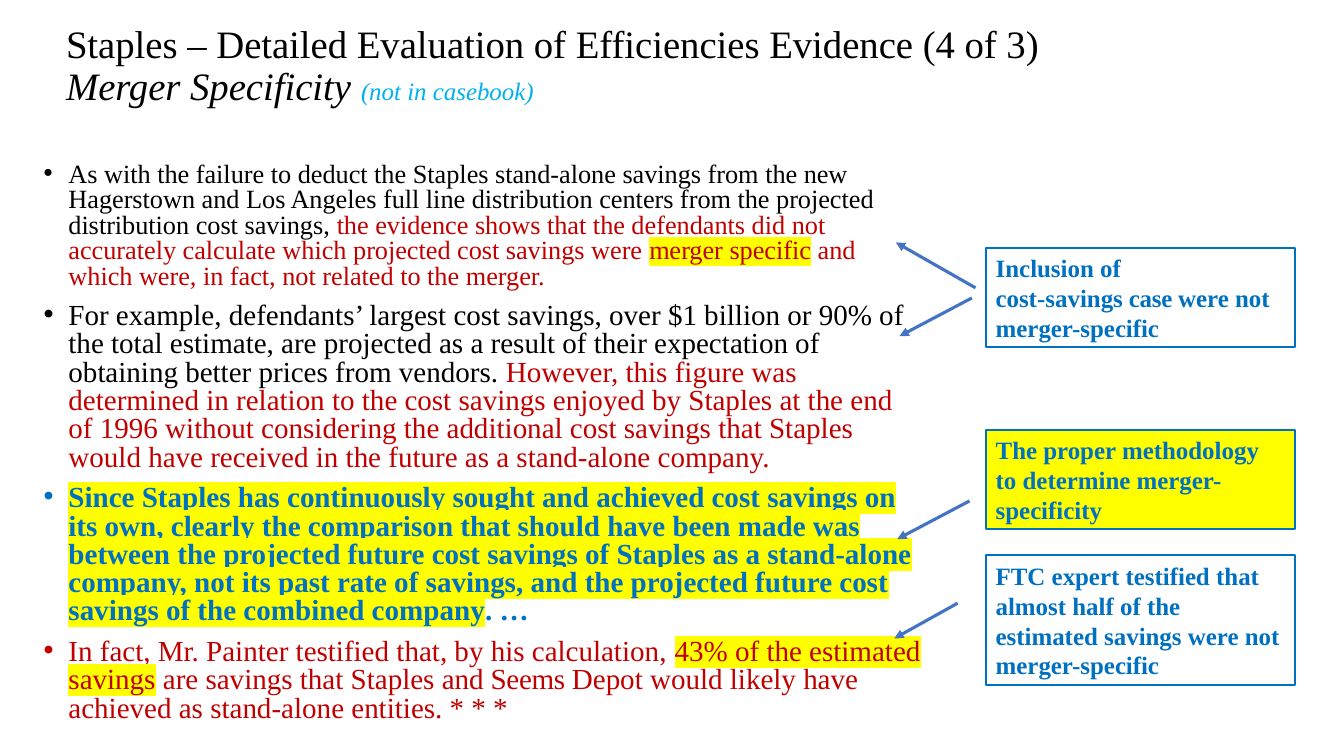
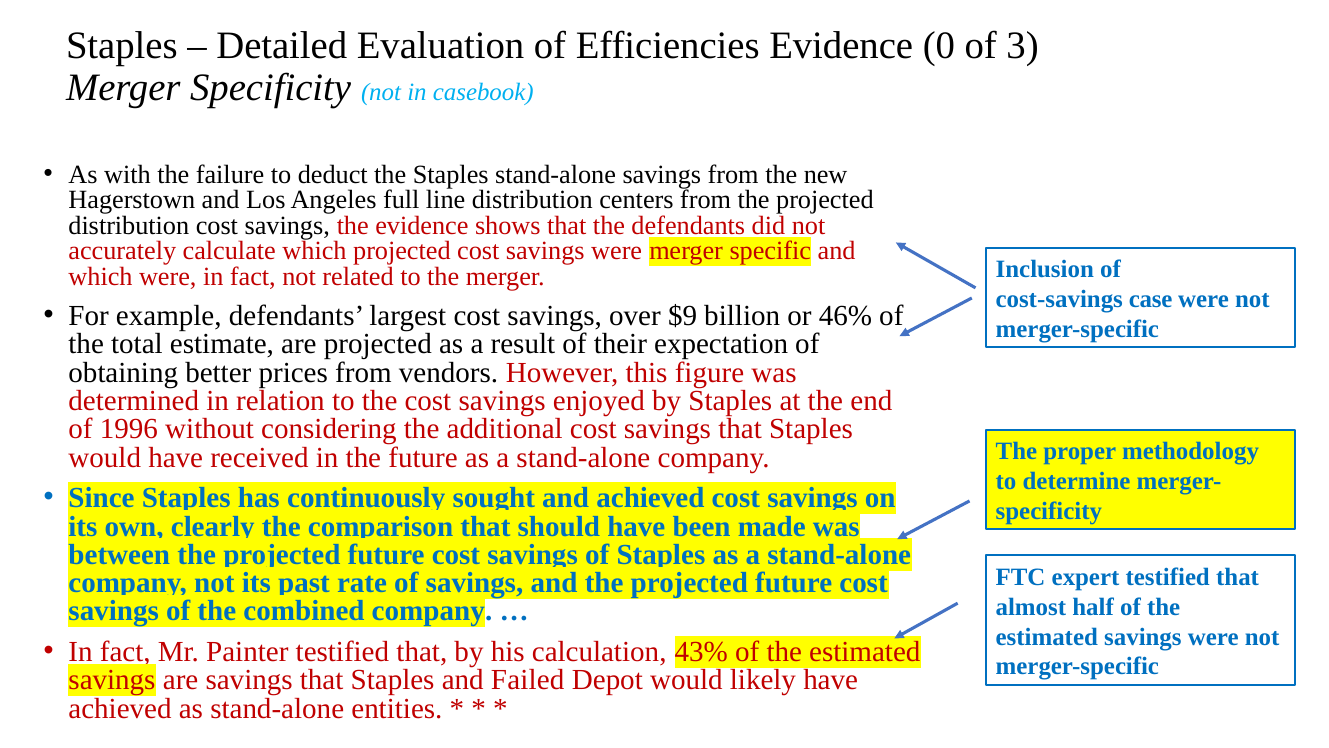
4: 4 -> 0 (939, 46)
$1: $1 -> $9 (683, 316)
90%: 90% -> 46% (845, 316)
Seems: Seems -> Failed (528, 680)
